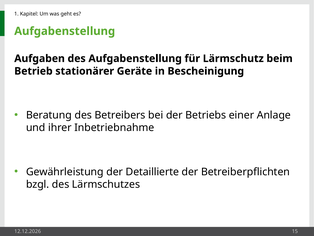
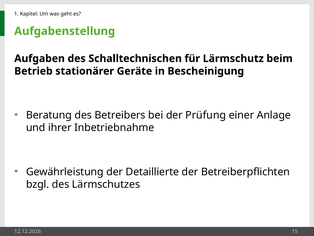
des Aufgabenstellung: Aufgabenstellung -> Schalltechnischen (135, 58)
Betriebs: Betriebs -> Prüfung (206, 115)
